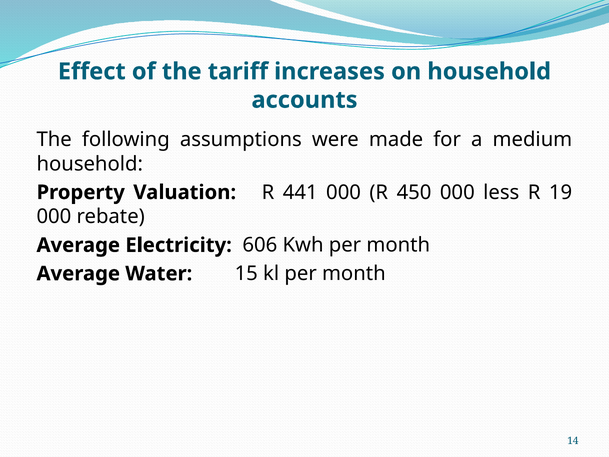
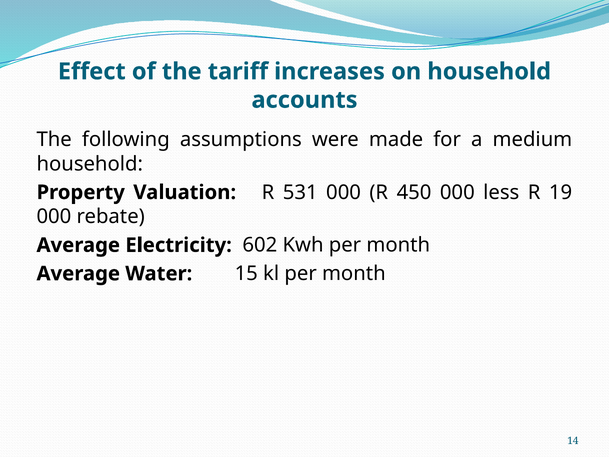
441: 441 -> 531 (300, 192)
606: 606 -> 602 (260, 245)
